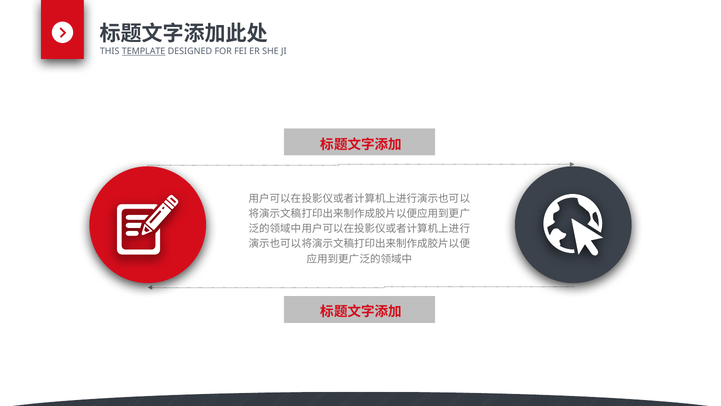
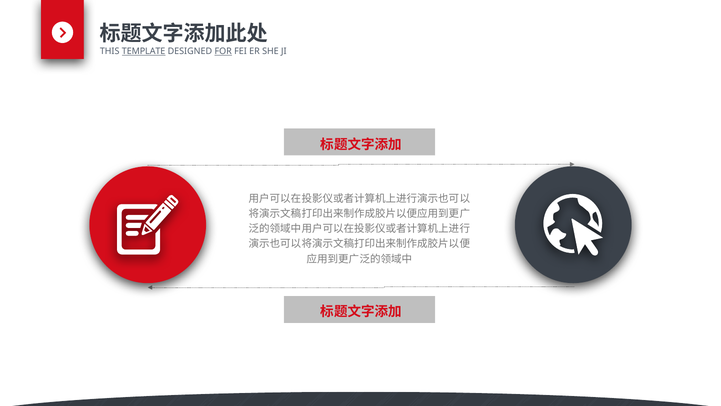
FOR underline: none -> present (223, 51)
